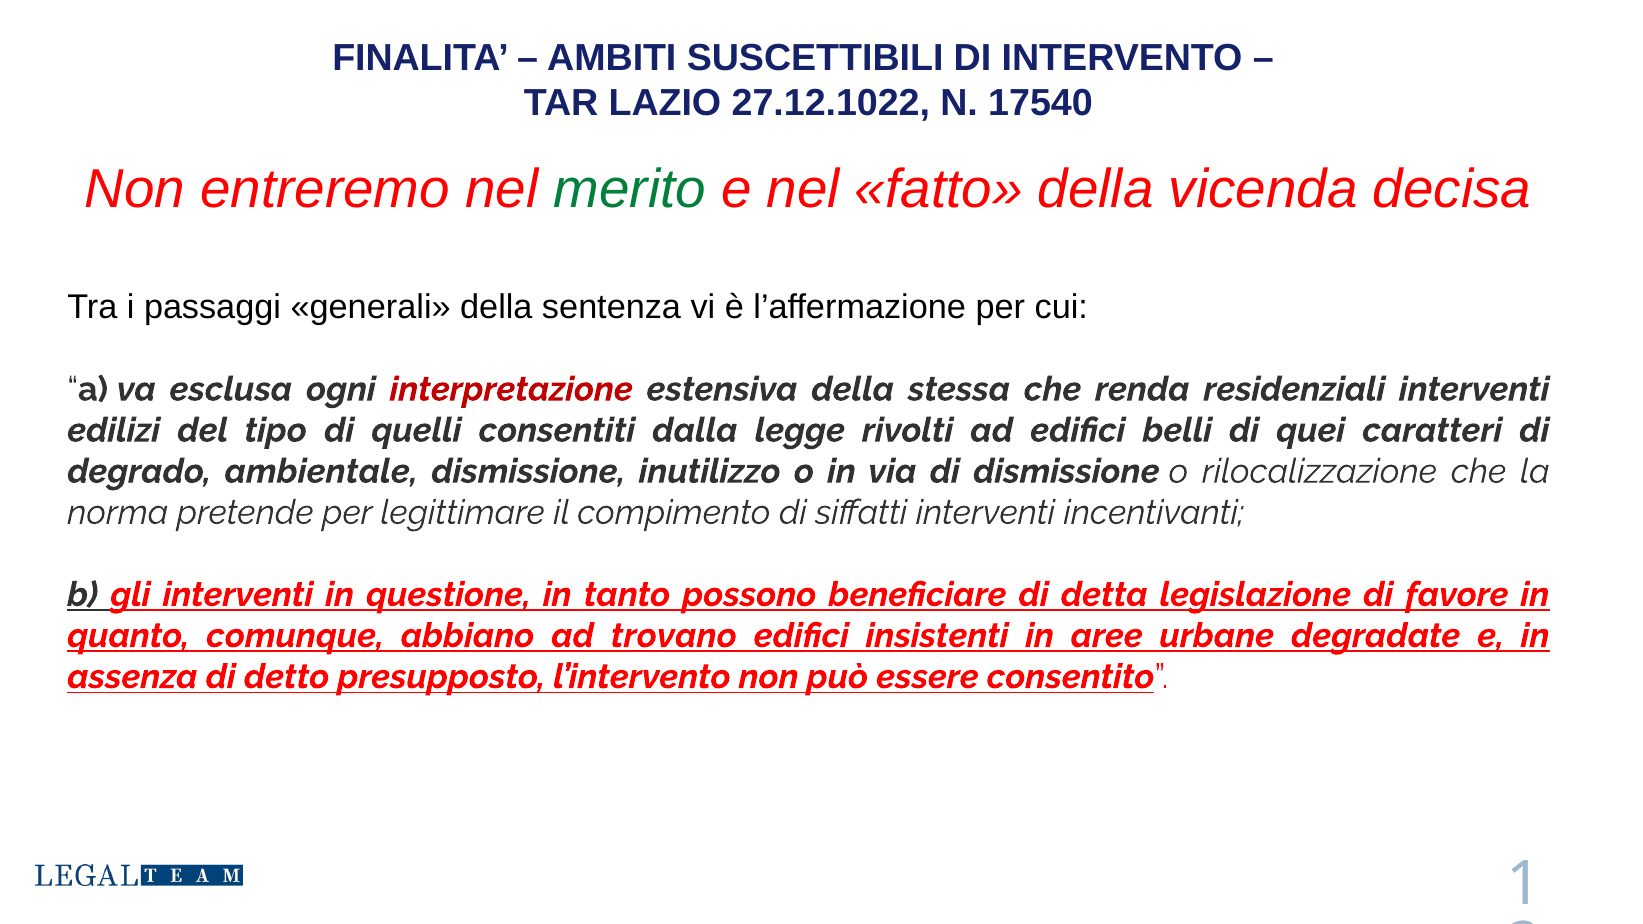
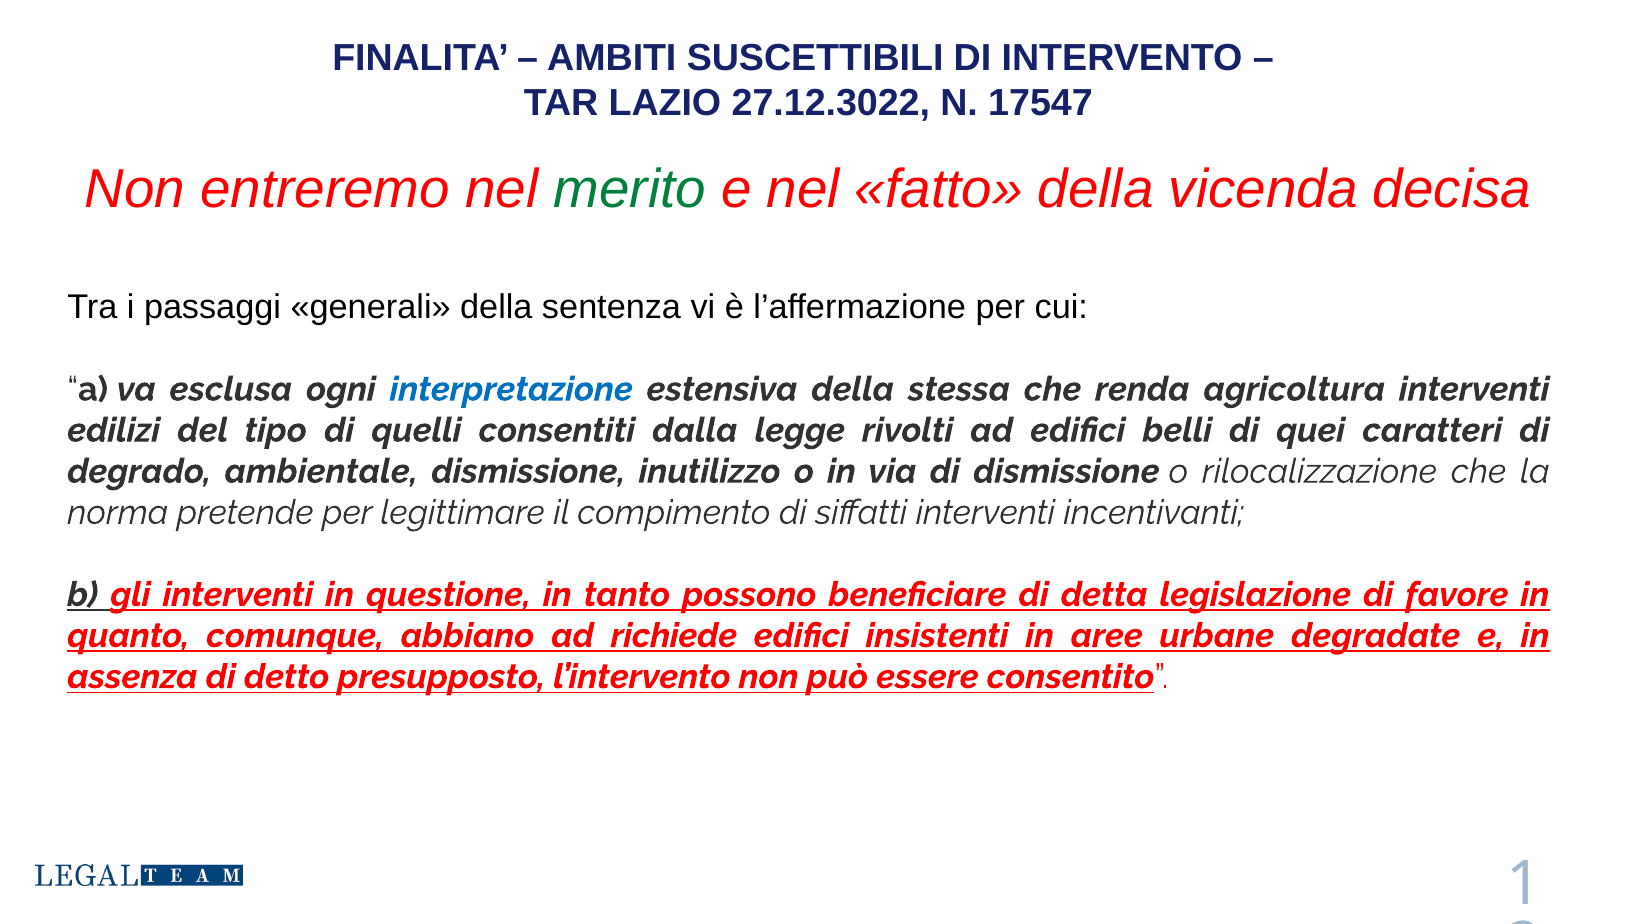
27.12.1022: 27.12.1022 -> 27.12.3022 (831, 103)
17540: 17540 -> 17547 (1040, 103)
interpretazione colour: red -> blue (511, 389)
residenziali: residenziali -> agricoltura (1294, 389)
trovano: trovano -> richiede (674, 636)
